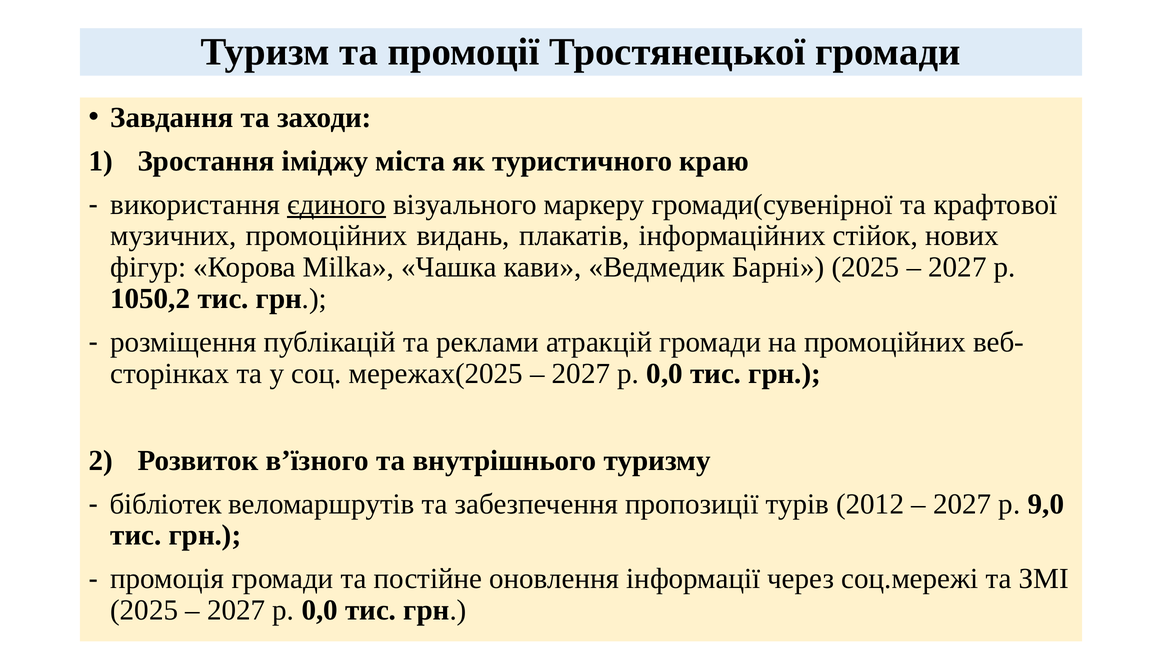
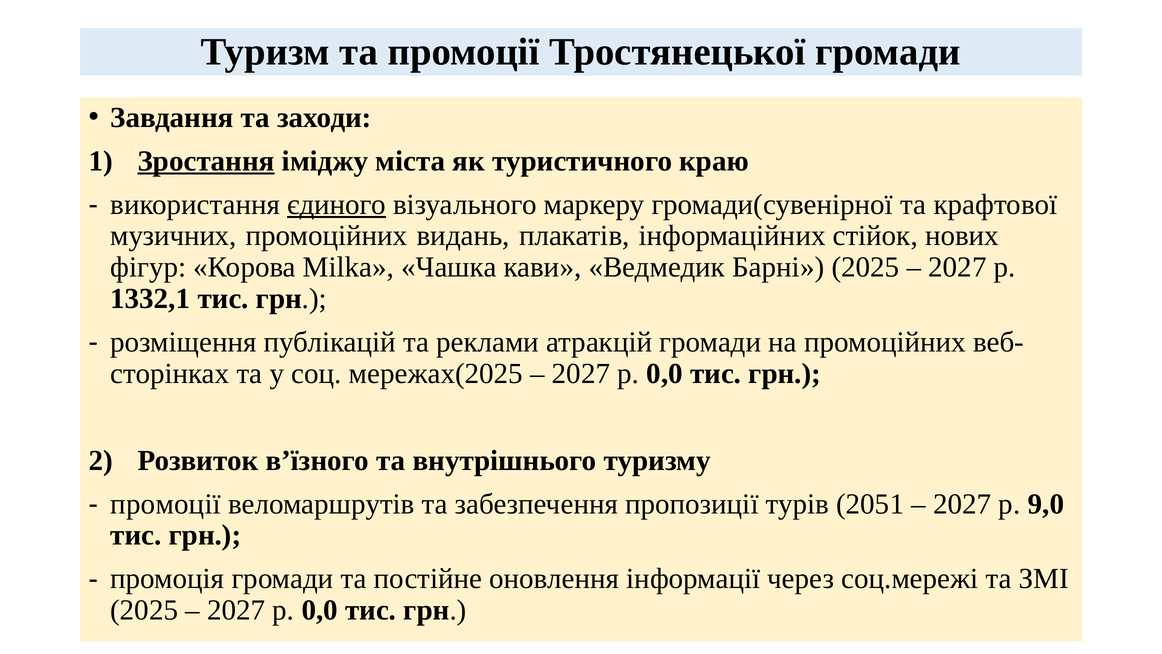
Зростання underline: none -> present (206, 161)
1050,2: 1050,2 -> 1332,1 (150, 298)
бібліотек: бібліотек -> промоції (166, 504)
2012: 2012 -> 2051 (870, 504)
